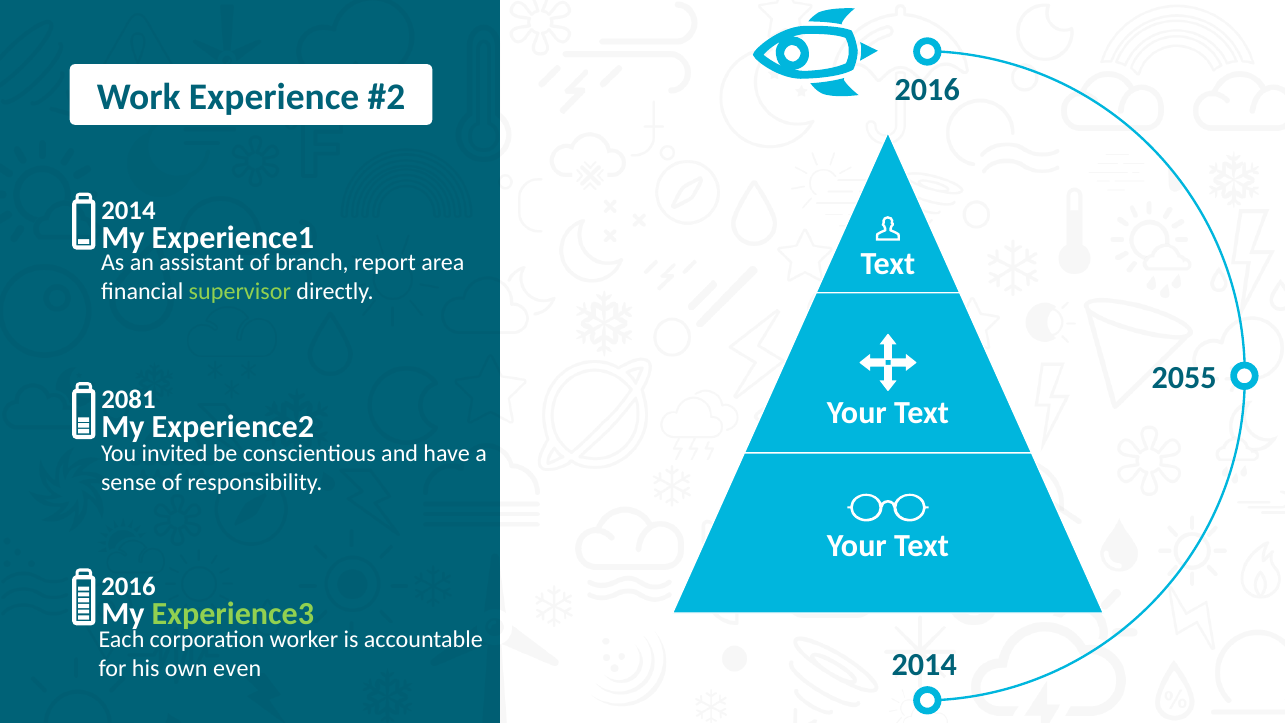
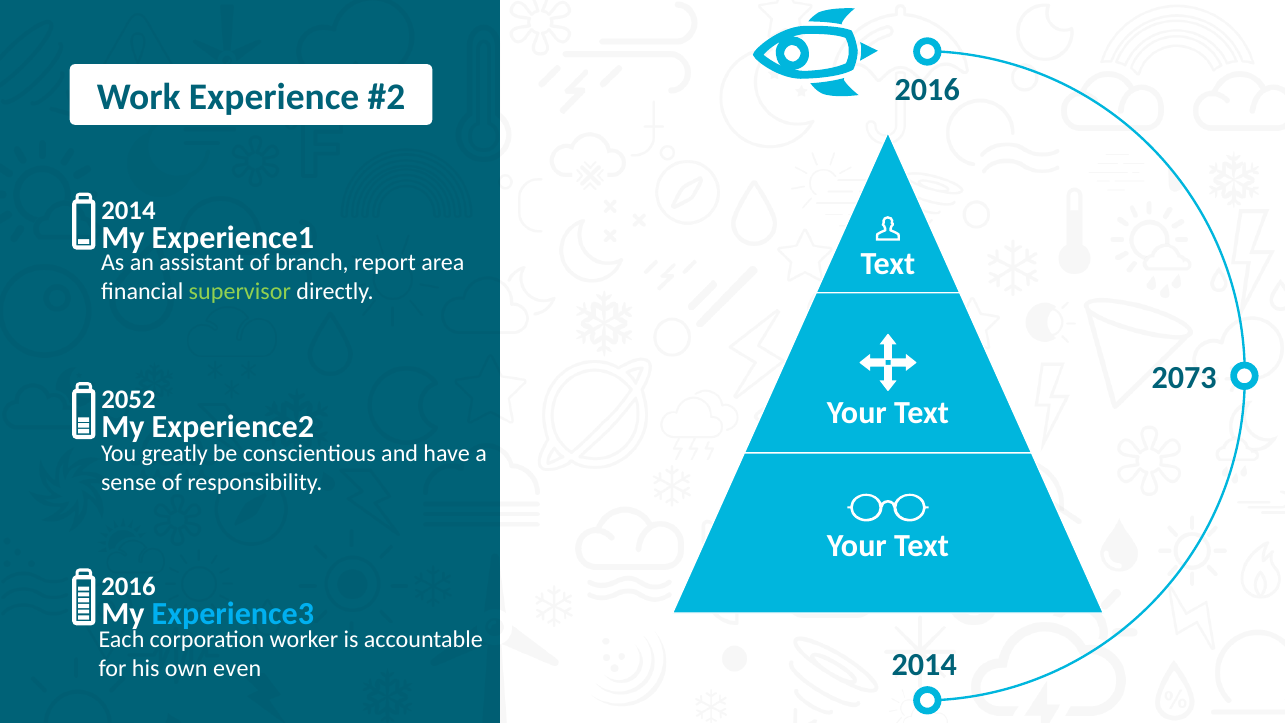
2055: 2055 -> 2073 (1184, 378)
2081: 2081 -> 2052 (128, 400)
invited: invited -> greatly (175, 453)
Experience3 colour: light green -> light blue (233, 614)
